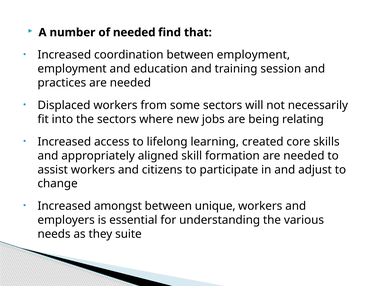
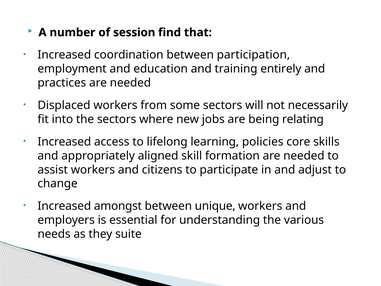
of needed: needed -> session (134, 32)
between employment: employment -> participation (253, 55)
session: session -> entirely (281, 69)
created: created -> policies (263, 142)
